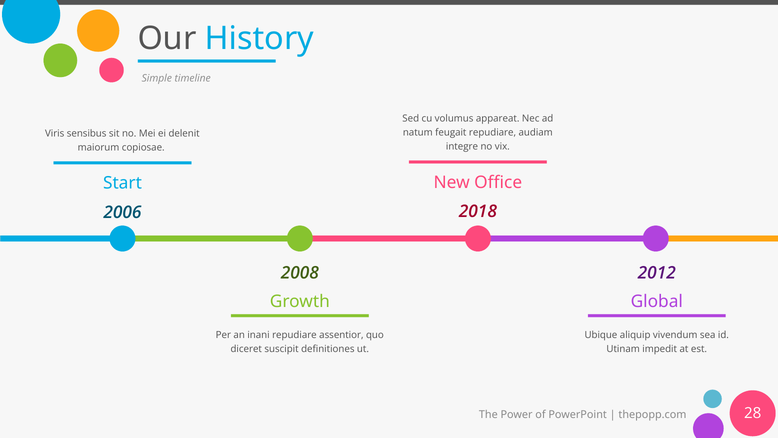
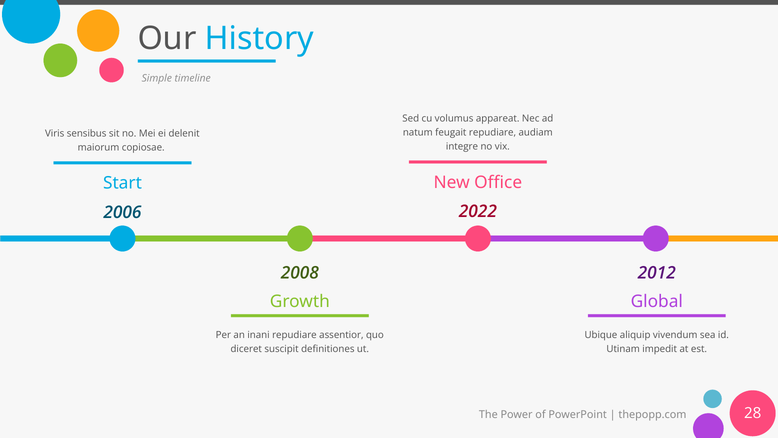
2018: 2018 -> 2022 (478, 211)
